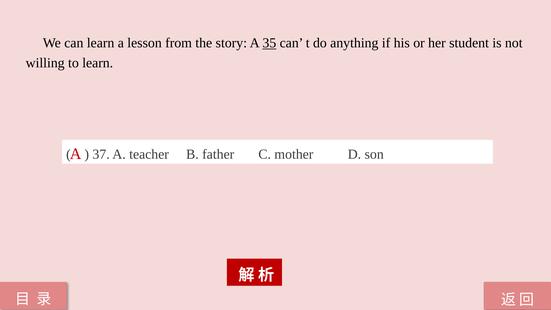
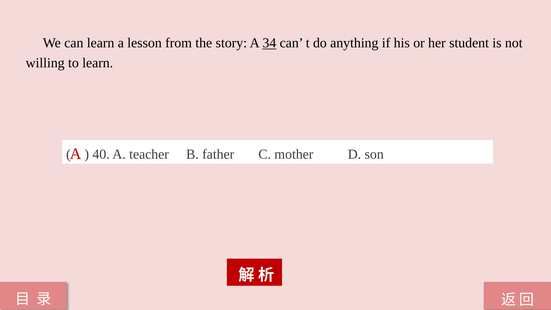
35: 35 -> 34 (269, 43)
37: 37 -> 40 (101, 154)
